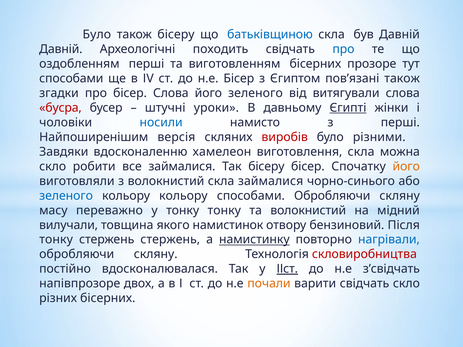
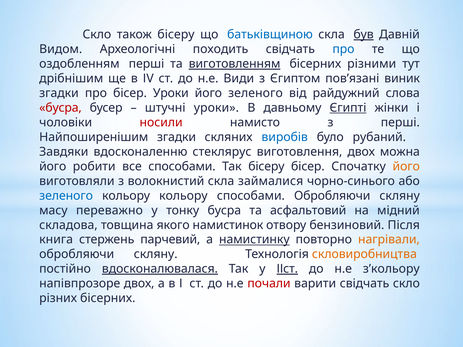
Було: Було -> Скло (97, 35)
був underline: none -> present (364, 35)
Давній: Давній -> Видом (61, 49)
виготовленням underline: none -> present (235, 64)
прозоре: прозоре -> різними (372, 64)
способами: способами -> дрібнішим (71, 79)
н.е Бісер: Бісер -> Види (239, 79)
пов’язані також: також -> виник (402, 79)
бісер Слова: Слова -> Уроки (171, 93)
витягували: витягували -> райдужний (346, 93)
носили colour: blue -> red (161, 123)
Найпоширенішим версія: версія -> згадки (177, 137)
виробів colour: red -> blue (285, 137)
різними: різними -> рубаний (379, 137)
хамелеон: хамелеон -> стеклярус (222, 152)
виготовлення скла: скла -> двох (361, 152)
скло: скло -> його (53, 167)
все займалися: займалися -> способами (182, 167)
тонку тонку: тонку -> бусра (224, 210)
та волокнистий: волокнистий -> асфальтовий (308, 210)
вилучали: вилучали -> складова (68, 225)
тонку: тонку -> книга (56, 240)
стержень стержень: стержень -> парчевий (170, 240)
нагрівали colour: blue -> orange (389, 240)
скловиробництва colour: red -> orange (364, 254)
вдосконалювалася underline: none -> present (160, 269)
з’свідчать: з’свідчать -> з’кольору (391, 269)
почали colour: orange -> red (269, 284)
